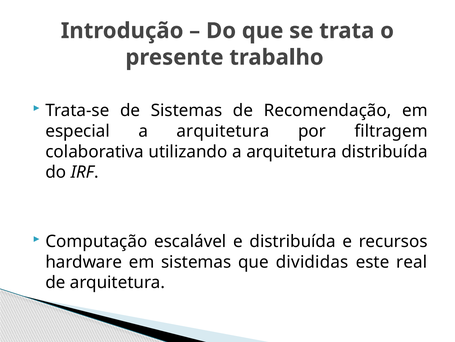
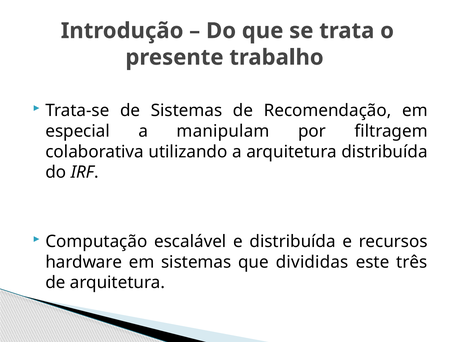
especial a arquitetura: arquitetura -> manipulam (223, 131)
real: real -> três (412, 261)
